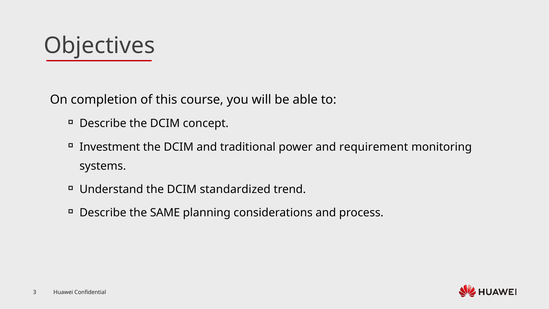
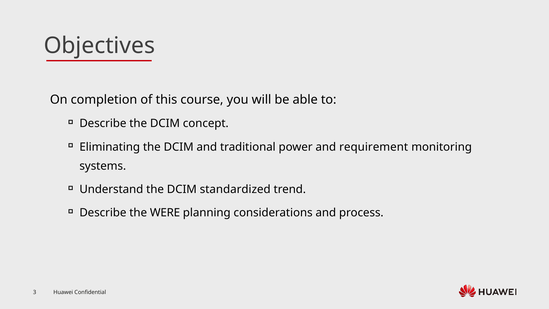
Investment: Investment -> Eliminating (110, 147)
SAME: SAME -> WERE (165, 213)
